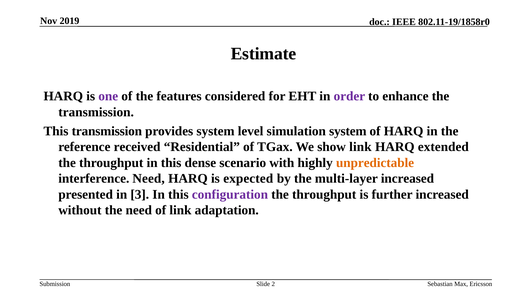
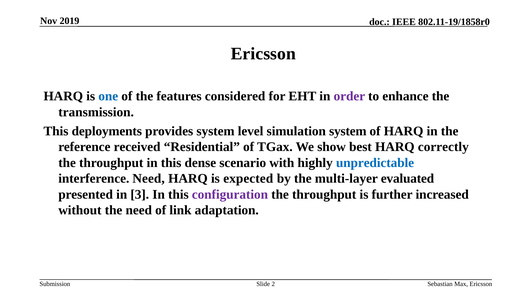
Estimate: Estimate -> Ericsson (263, 54)
one colour: purple -> blue (108, 96)
This transmission: transmission -> deployments (107, 131)
show link: link -> best (360, 147)
extended: extended -> correctly (443, 147)
unpredictable colour: orange -> blue (375, 163)
multi-layer increased: increased -> evaluated (407, 179)
